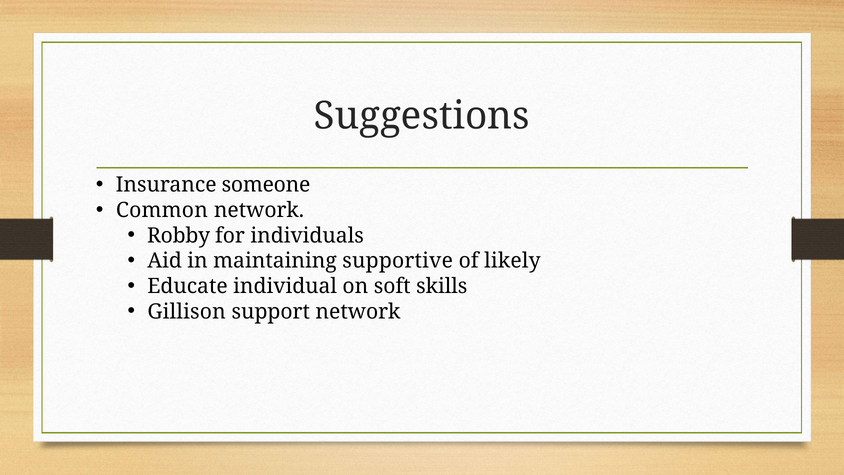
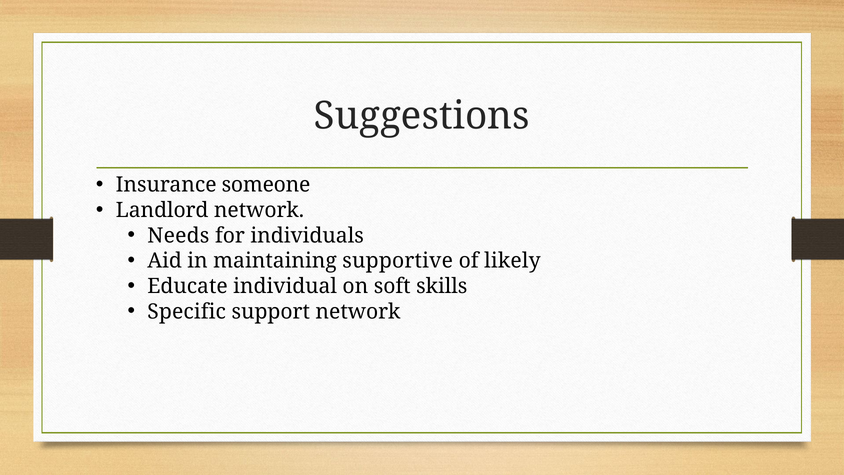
Common: Common -> Landlord (162, 210)
Robby: Robby -> Needs (178, 235)
Gillison: Gillison -> Specific (187, 311)
